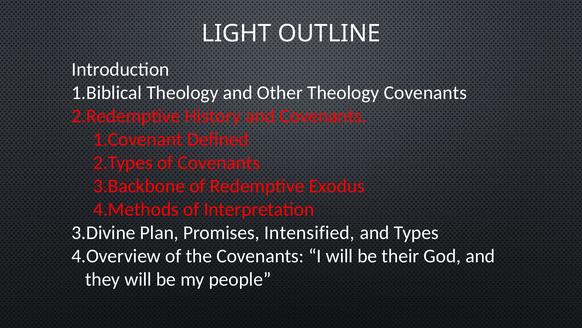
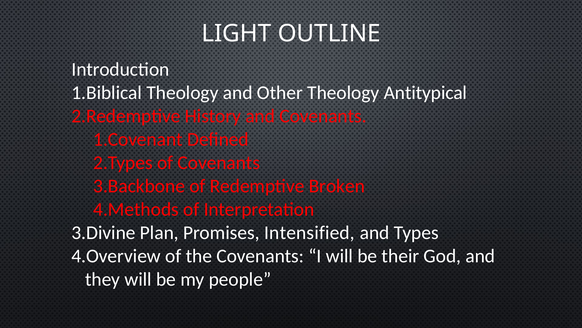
Theology Covenants: Covenants -> Antitypical (425, 93)
Exodus: Exodus -> Broken (337, 186)
